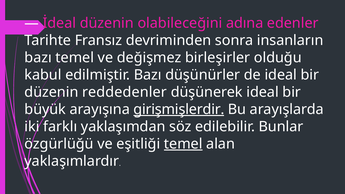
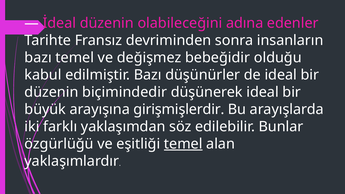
birleşirler: birleşirler -> bebeğidir (218, 58)
reddedenler: reddedenler -> biçimindedir (125, 92)
girişmişlerdir underline: present -> none (179, 109)
